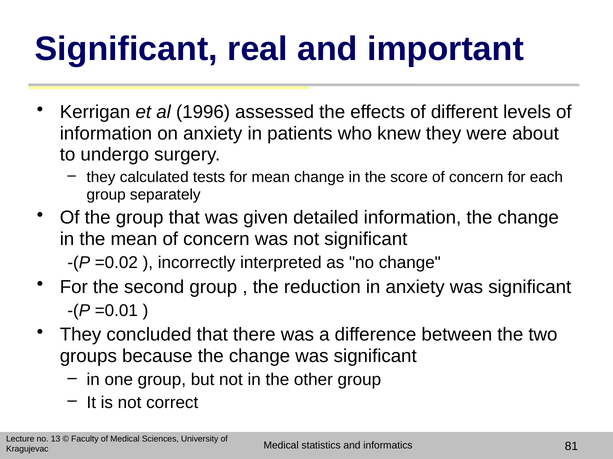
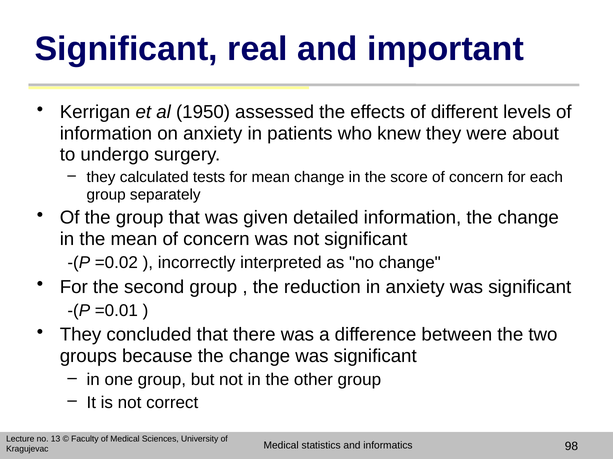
1996: 1996 -> 1950 (203, 112)
81: 81 -> 98 (571, 447)
